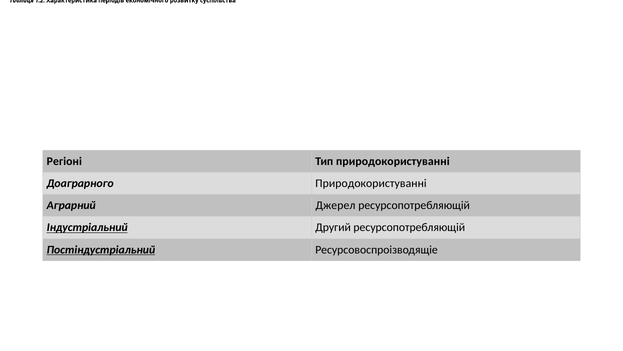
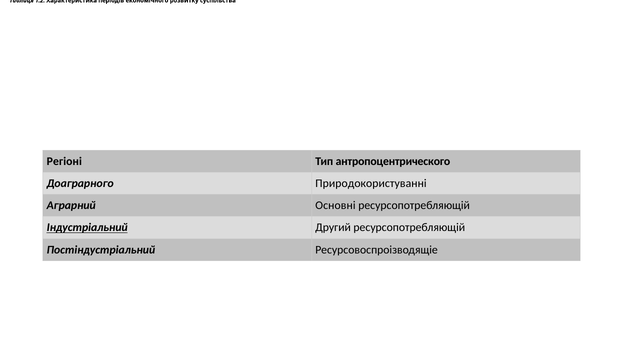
Тип природокористуванні: природокористуванні -> антропоцентрического (393, 161)
Джерел: Джерел -> Основні (335, 205)
Постіндустріальний underline: present -> none (101, 249)
